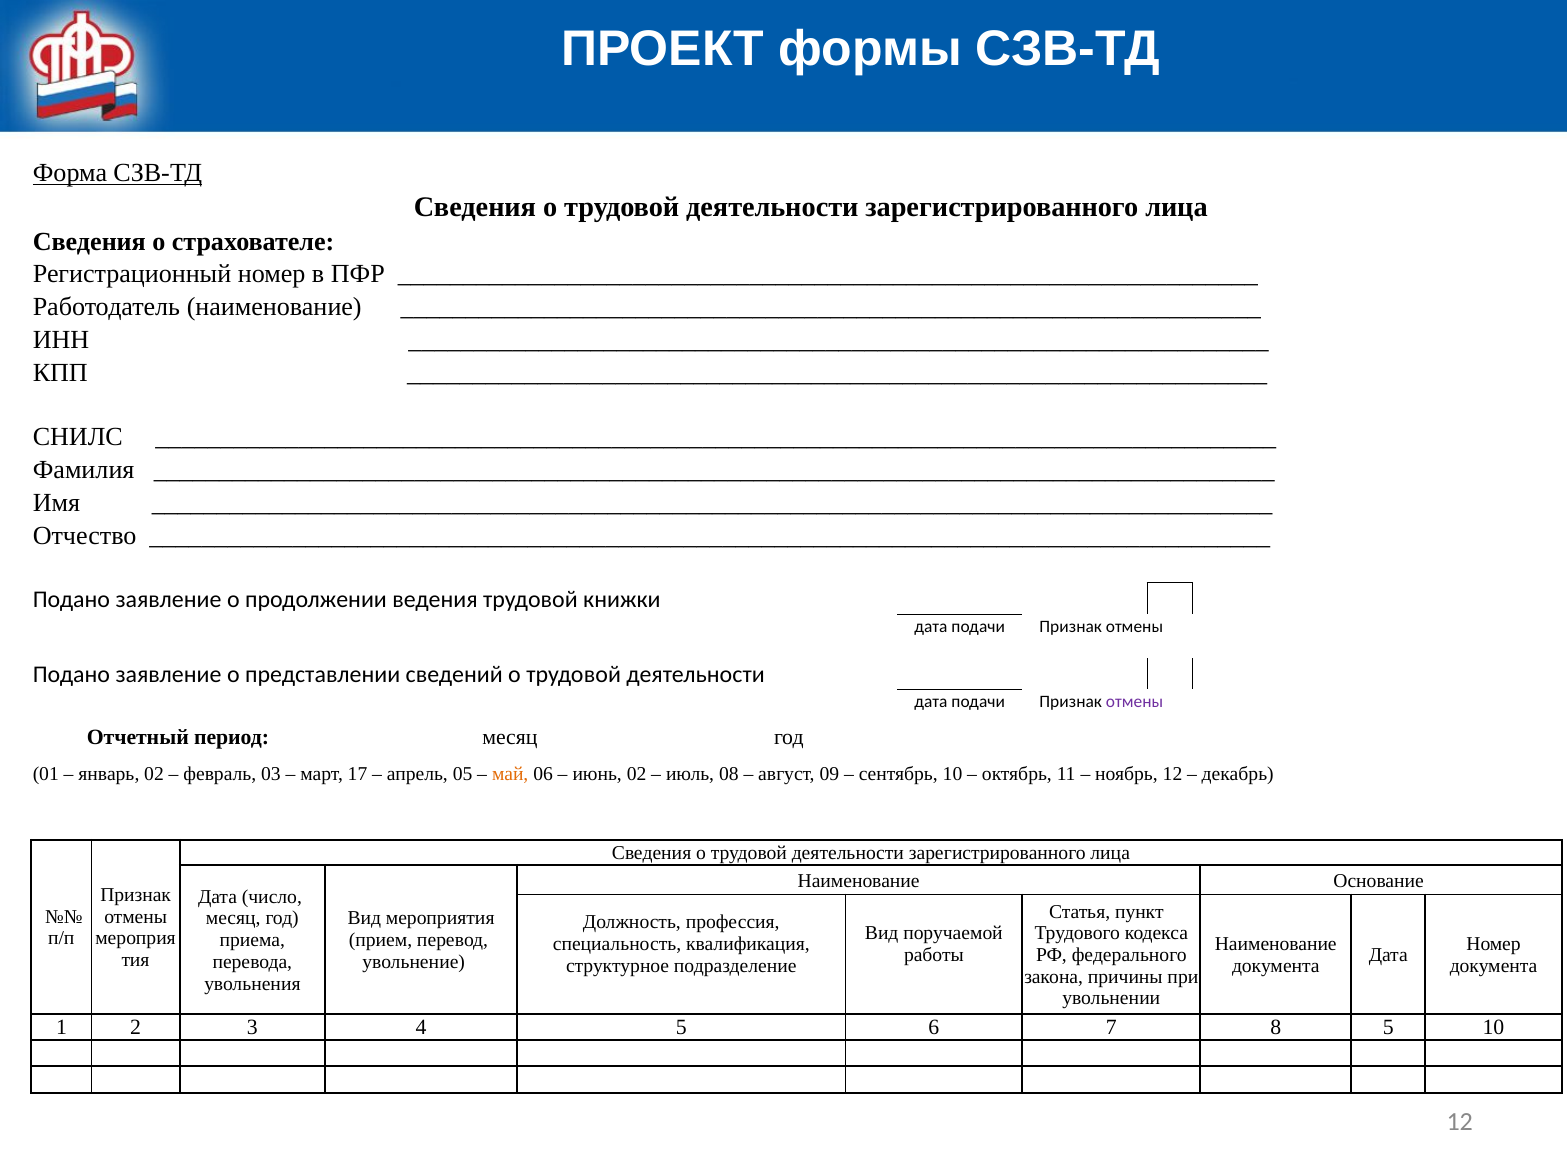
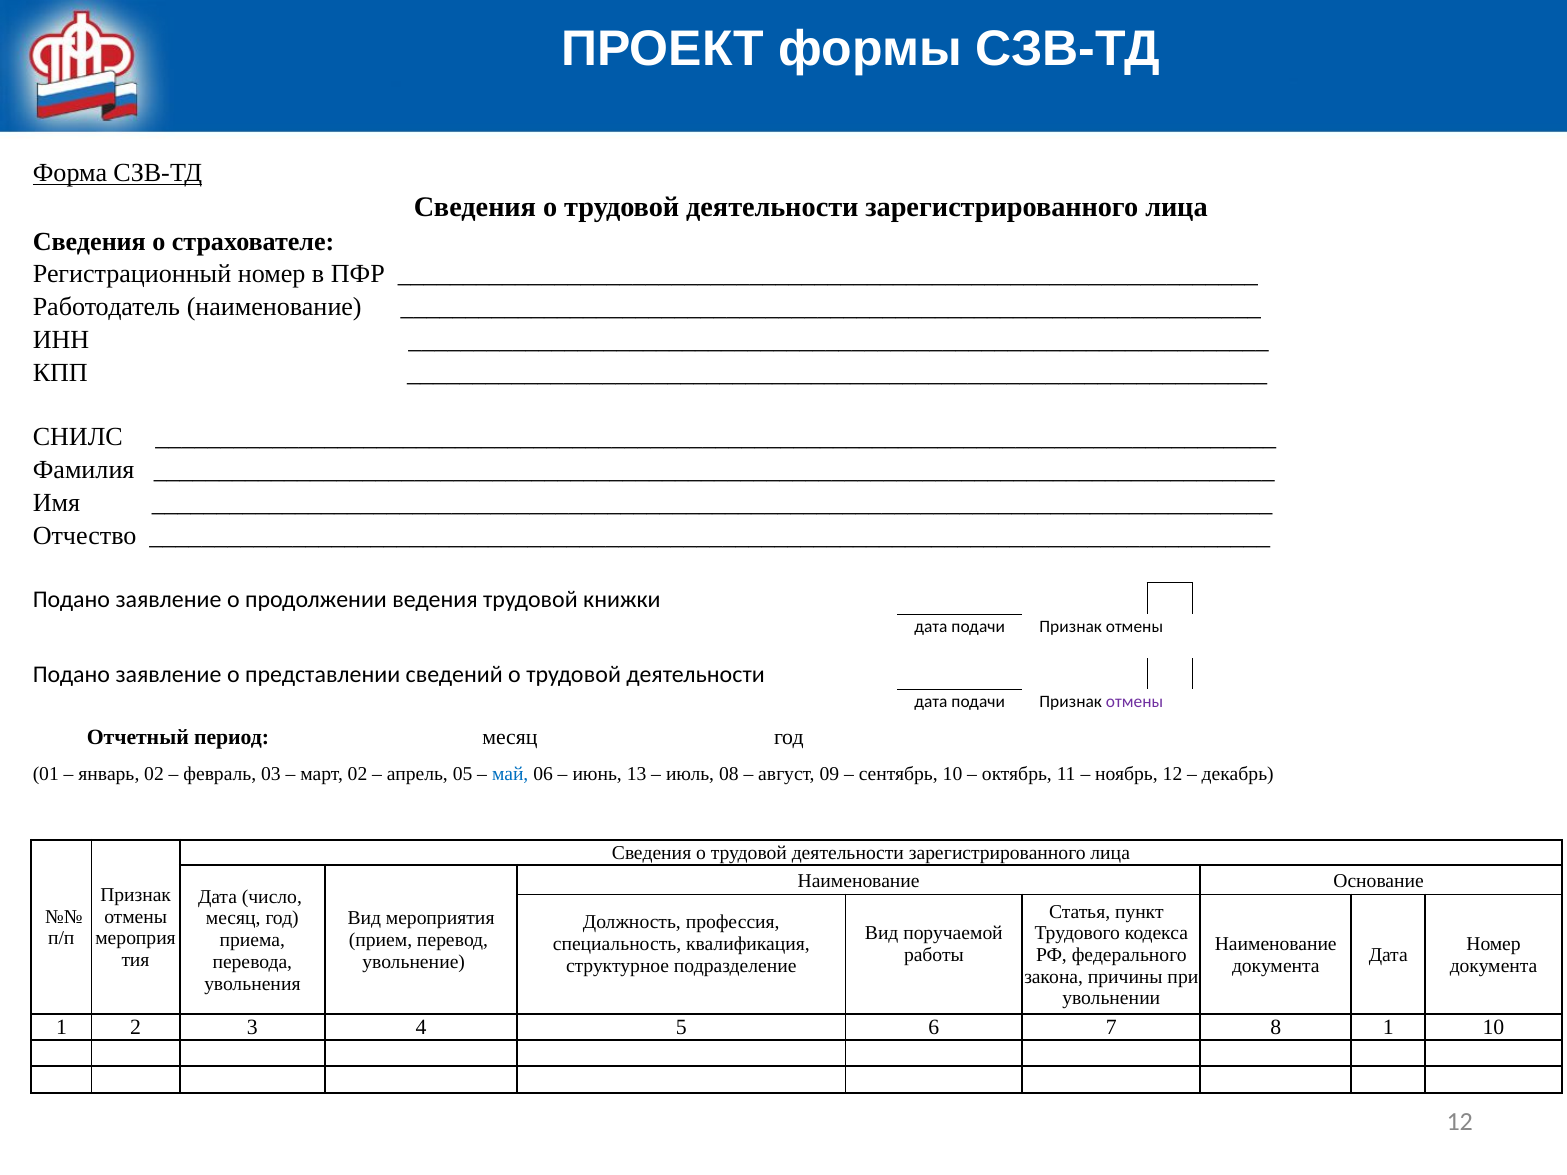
март 17: 17 -> 02 (357, 774)
май colour: orange -> blue (510, 774)
июнь 02: 02 -> 13 (637, 774)
8 5: 5 -> 1 (1388, 1028)
